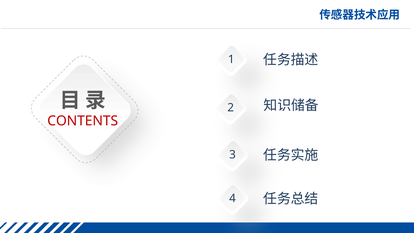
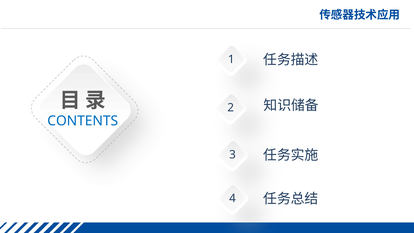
CONTENTS colour: red -> blue (83, 121)
